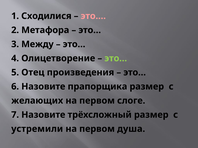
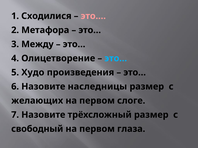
это… colour: light green -> light blue (116, 58)
Отец: Отец -> Худо (33, 73)
прапорщика: прапорщика -> наследницы (97, 87)
устремили: устремили -> свободный (37, 129)
душа: душа -> глаза (131, 129)
